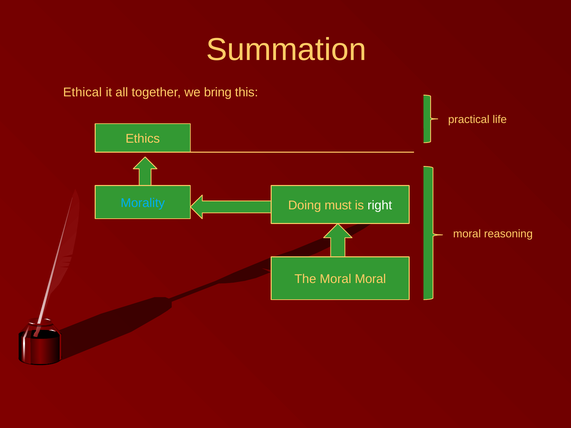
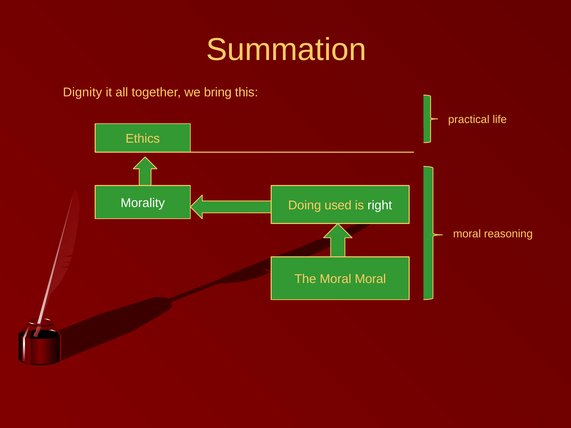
Ethical: Ethical -> Dignity (82, 92)
Morality colour: light blue -> white (143, 203)
must: must -> used (338, 205)
